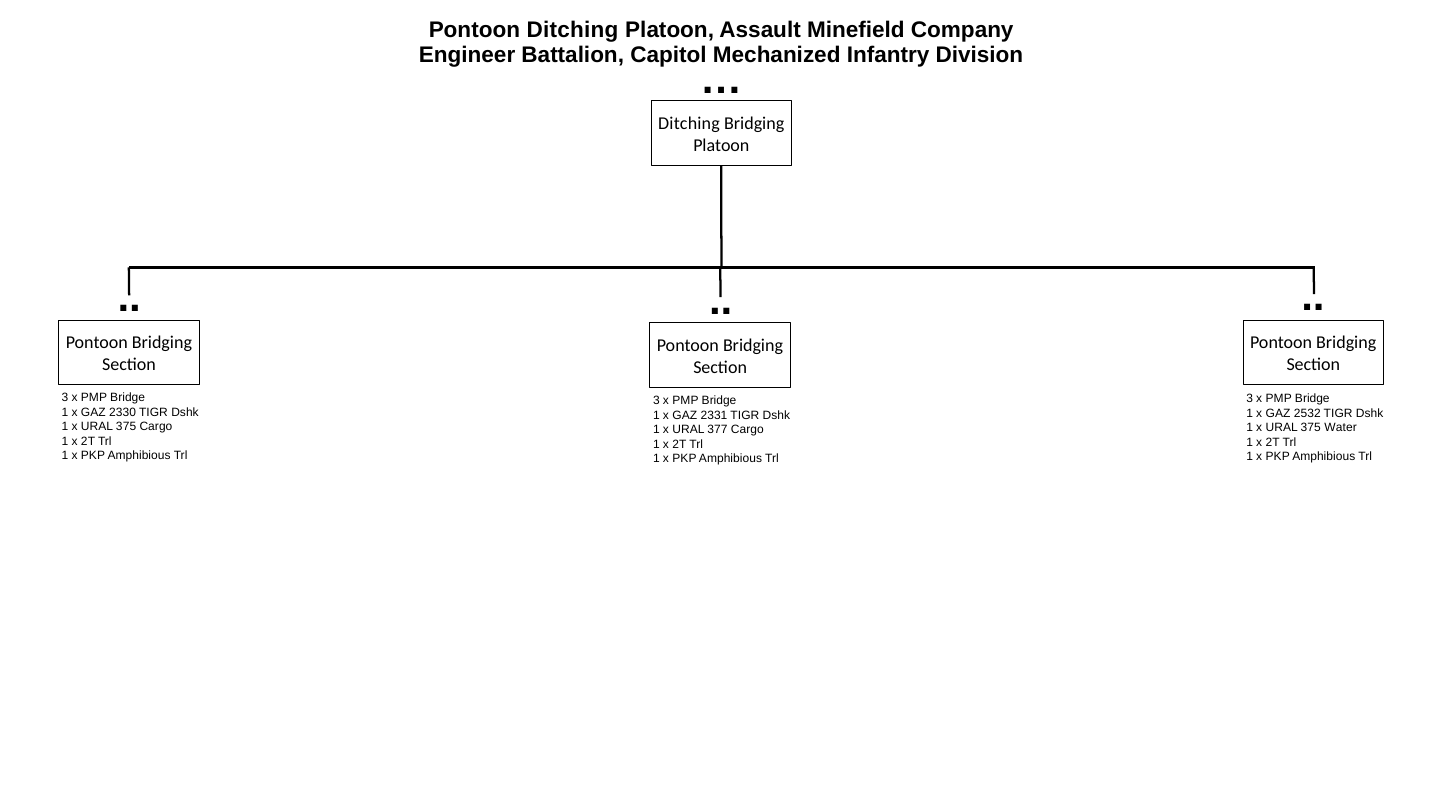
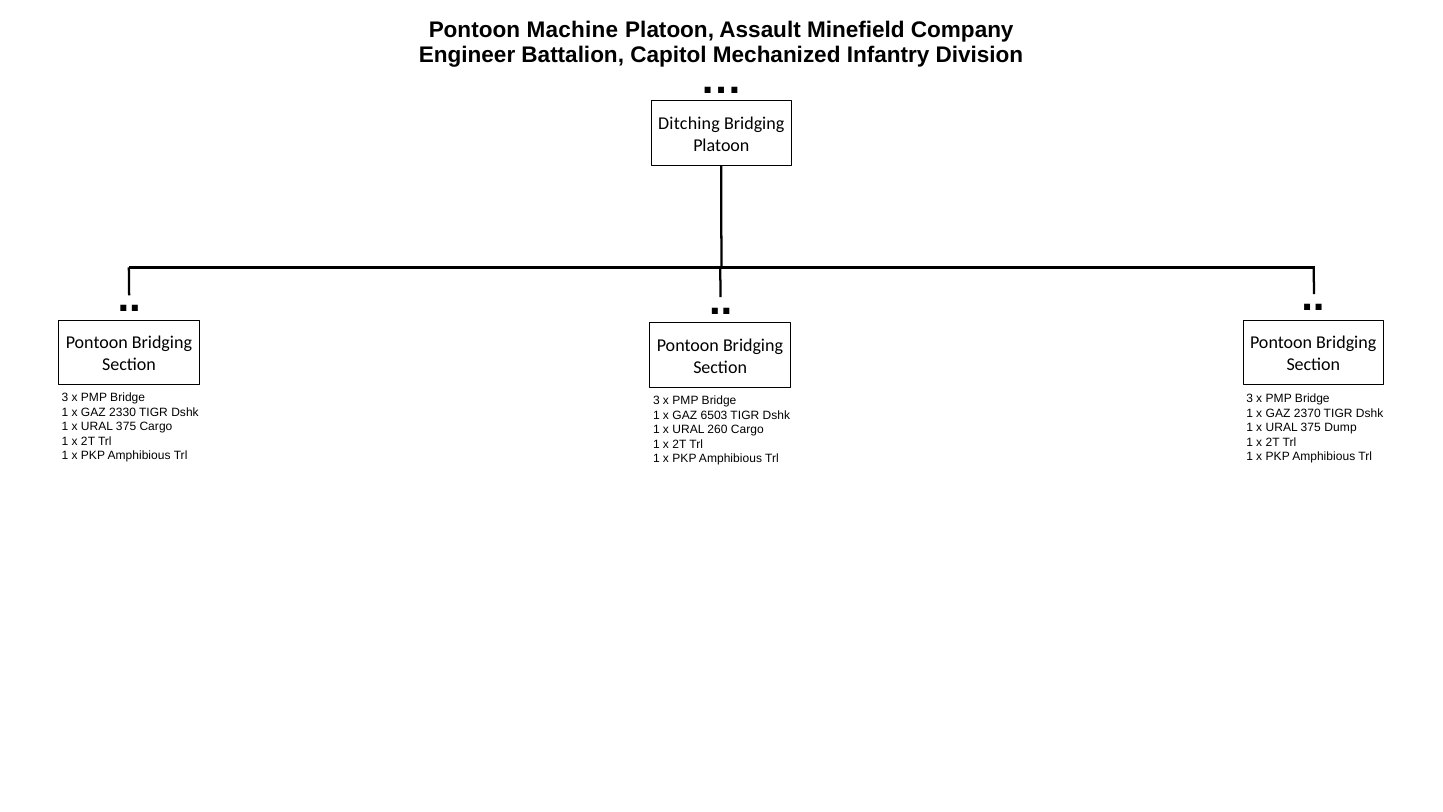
Pontoon Ditching: Ditching -> Machine (572, 30)
2532: 2532 -> 2370 (1307, 413)
2331: 2331 -> 6503 (714, 415)
Water: Water -> Dump (1341, 428)
377: 377 -> 260 (717, 430)
